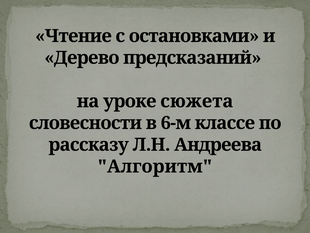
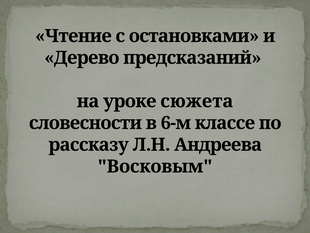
Алгоритм: Алгоритм -> Восковым (155, 166)
